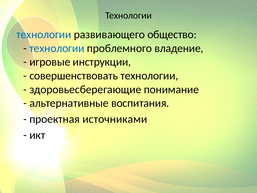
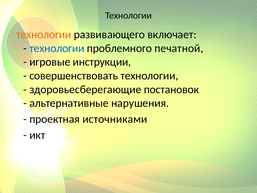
технологии colour: blue -> orange (44, 34)
общество: общество -> включает (172, 34)
владение: владение -> печатной (179, 48)
понимание: понимание -> постановок (171, 89)
воспитания: воспитания -> нарушения (140, 103)
